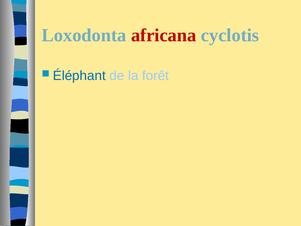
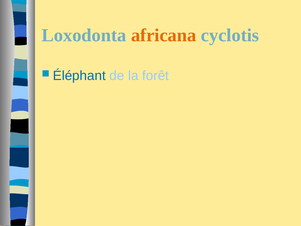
africana colour: red -> orange (164, 35)
